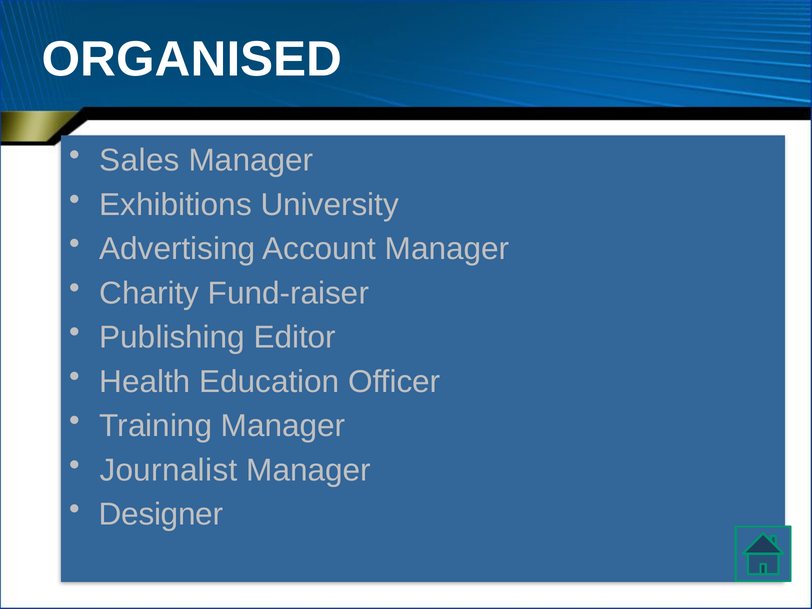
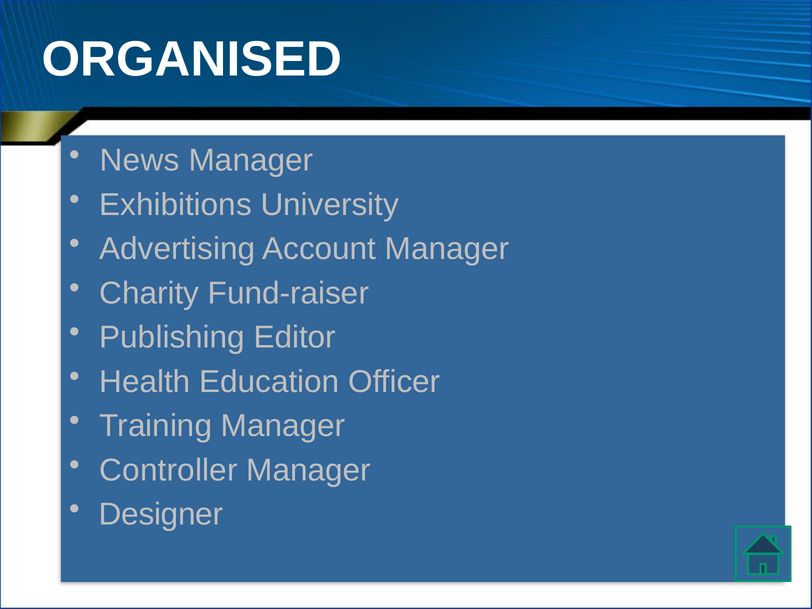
Sales: Sales -> News (140, 161)
Journalist: Journalist -> Controller (169, 470)
